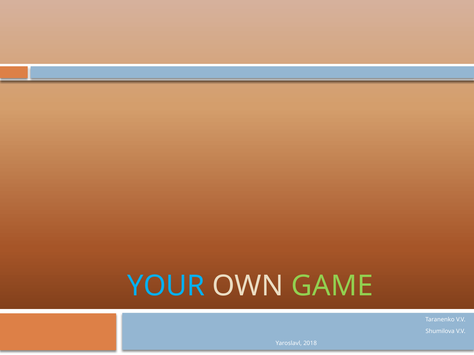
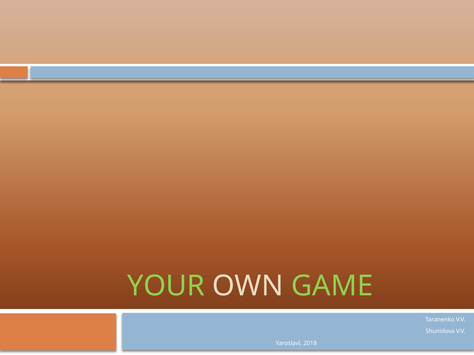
YOUR colour: light blue -> light green (166, 286)
